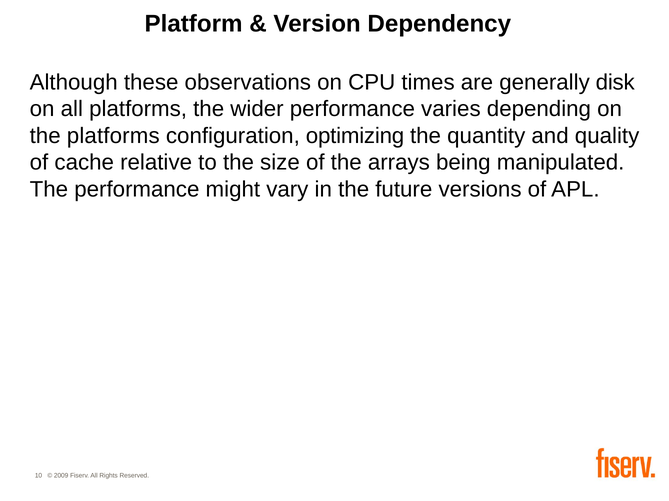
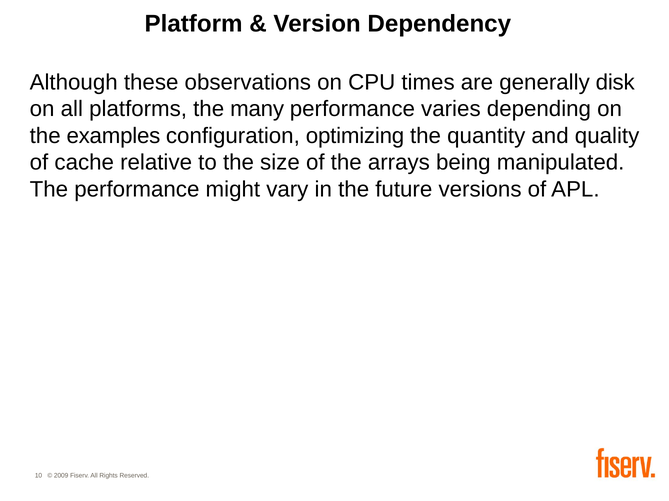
wider: wider -> many (257, 109)
the platforms: platforms -> examples (113, 136)
